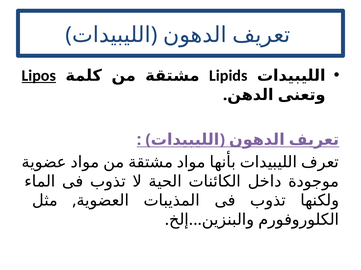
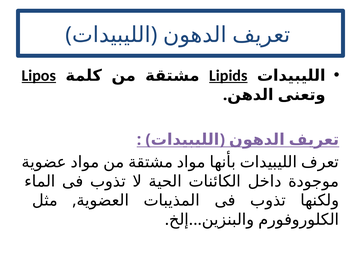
Lipids underline: none -> present (228, 76)
